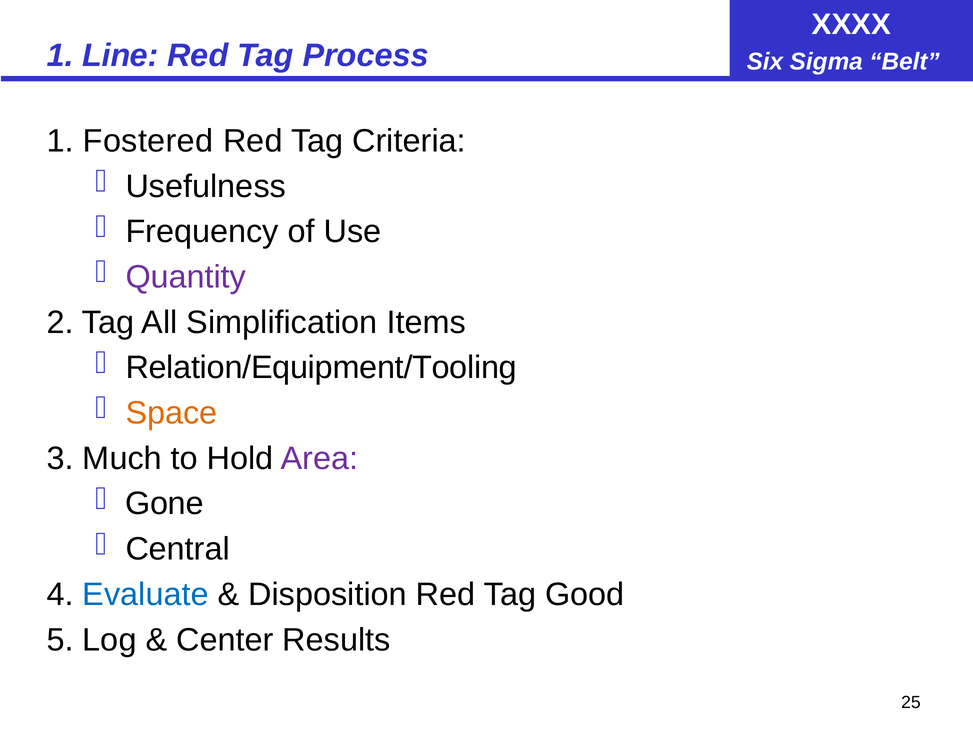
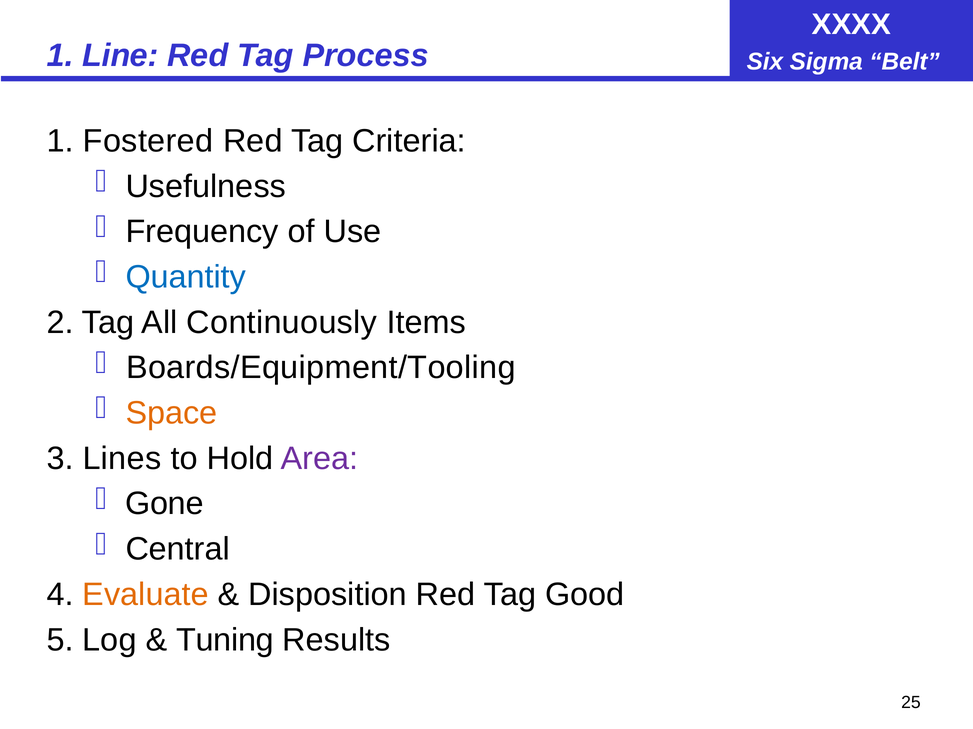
Quantity colour: purple -> blue (186, 277)
Simplification: Simplification -> Continuously (282, 323)
Relation/Equipment/Tooling: Relation/Equipment/Tooling -> Boards/Equipment/Tooling (321, 368)
Much: Much -> Lines (122, 459)
Evaluate colour: blue -> orange (146, 595)
Center: Center -> Tuning (225, 640)
